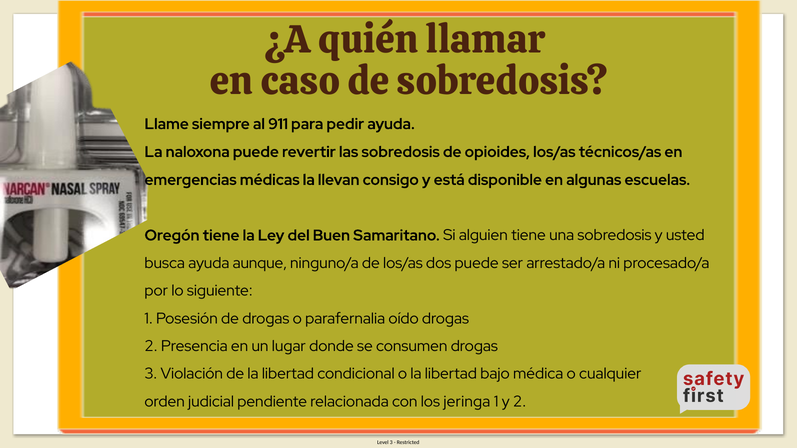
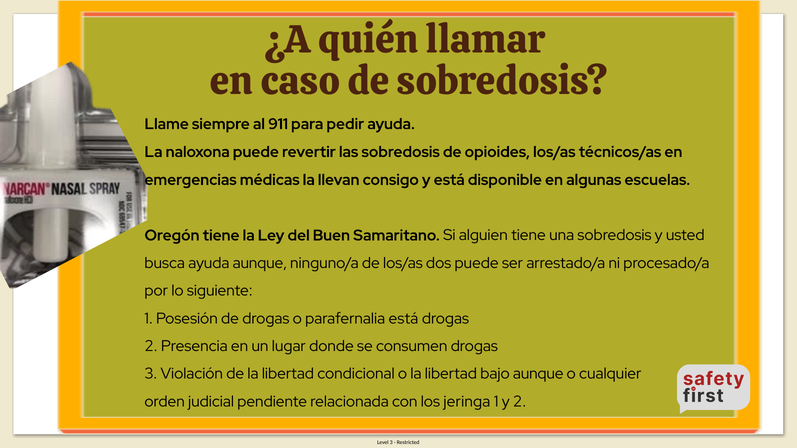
parafernalia oído: oído -> está (403, 319)
bajo médica: médica -> aunque (538, 374)
